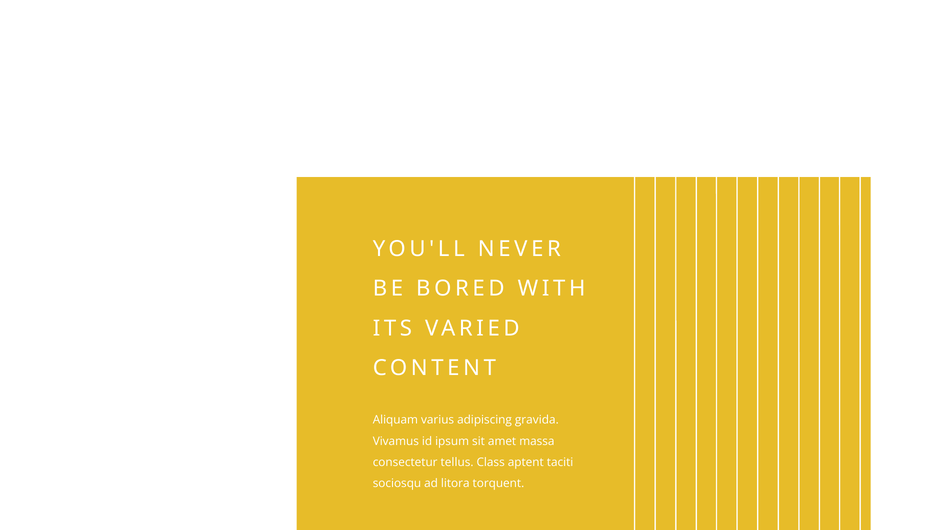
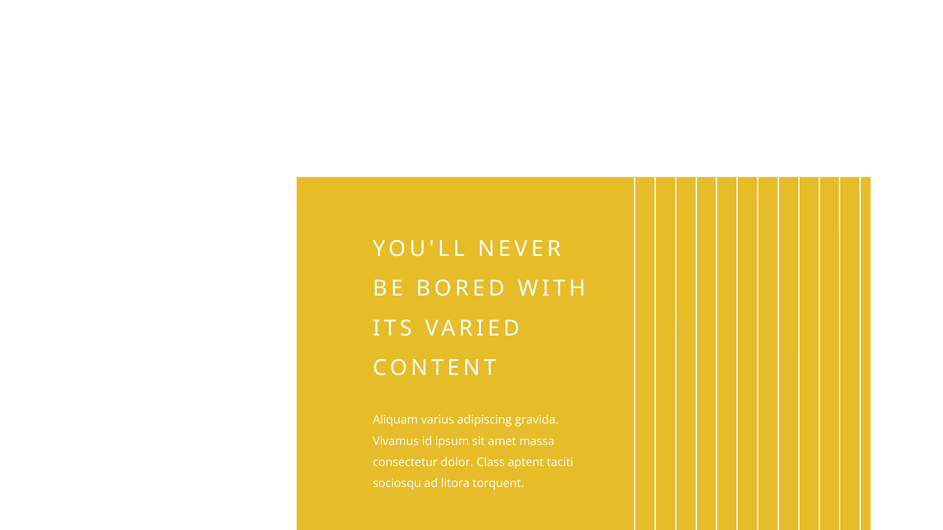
tellus: tellus -> dolor (457, 463)
